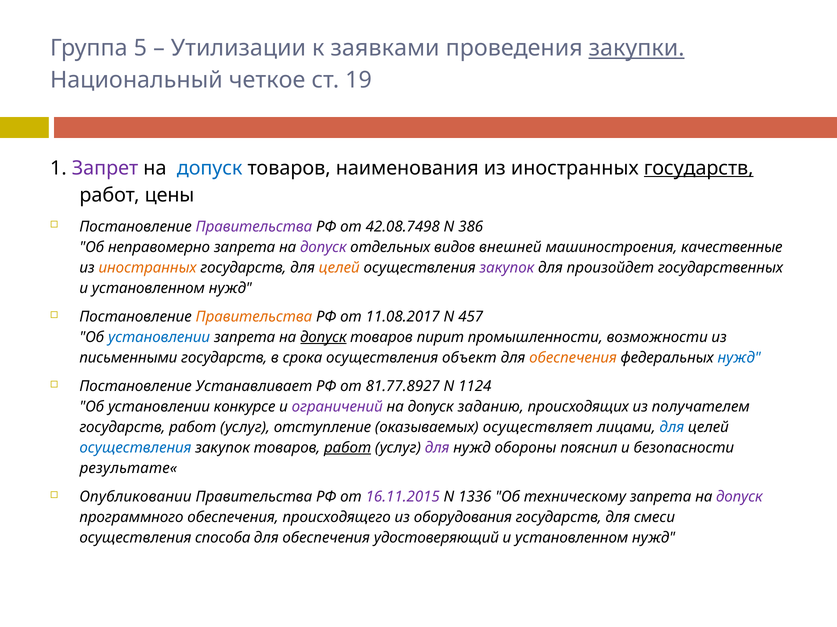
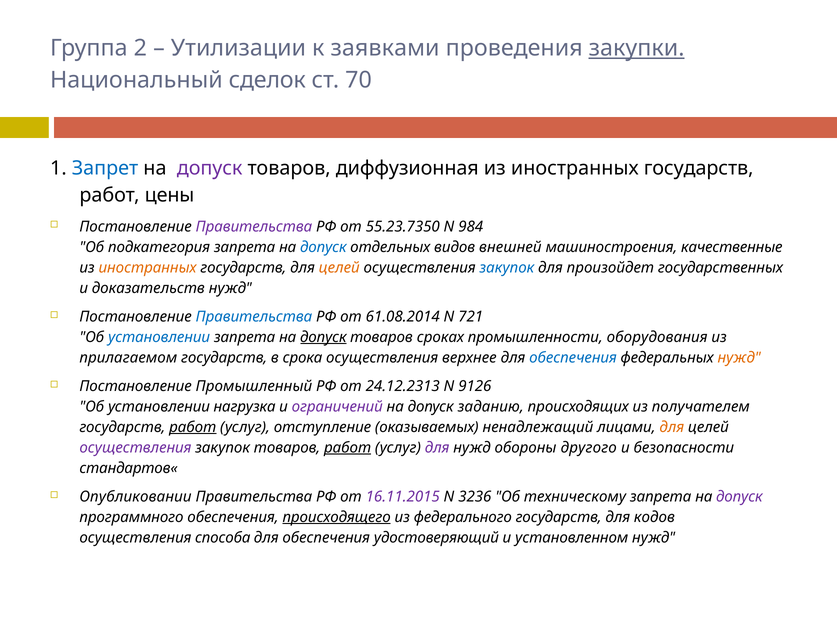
5: 5 -> 2 (140, 48)
четкое: четкое -> сделок (267, 80)
19: 19 -> 70 (359, 80)
Запрет colour: purple -> blue (105, 168)
допуск colour: blue -> purple (210, 168)
наименования: наименования -> диффузионная (407, 168)
государств underline: present -> none (699, 168)
42.08.7498: 42.08.7498 -> 55.23.7350 (403, 227)
386: 386 -> 984 (471, 227)
неправомерно: неправомерно -> подкатегория (159, 247)
допуск colour: purple -> blue (323, 247)
закупок colour: purple -> blue (507, 268)
установленном: установленном -> доказательств (148, 288)
Правительства colour: orange -> blue (254, 317)
11.08.2017: 11.08.2017 -> 61.08.2014 (403, 317)
457: 457 -> 721 (471, 317)
пирит: пирит -> сроках (440, 338)
возможности: возможности -> оборудования (657, 338)
письменными: письменными -> прилагаемом (128, 358)
объект: объект -> верхнее (469, 358)
обеспечения colour: orange -> blue (573, 358)
нужд colour: blue -> orange (739, 358)
Устанавливает: Устанавливает -> Промышленный (254, 387)
81.77.8927: 81.77.8927 -> 24.12.2313 (403, 387)
1124: 1124 -> 9126 (475, 387)
конкурсе: конкурсе -> нагрузка (245, 407)
работ underline: none -> present (193, 428)
осуществляет: осуществляет -> ненадлежащий (538, 428)
для colour: blue -> orange (672, 428)
осуществления colour: blue -> purple (135, 448)
пояснил: пояснил -> другого (589, 448)
результате«: результате« -> стандартов« (128, 469)
1336: 1336 -> 3236 (475, 497)
происходящего underline: none -> present (337, 518)
оборудования: оборудования -> федерального (463, 518)
смеси: смеси -> кодов (654, 518)
